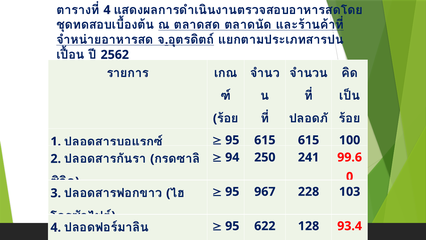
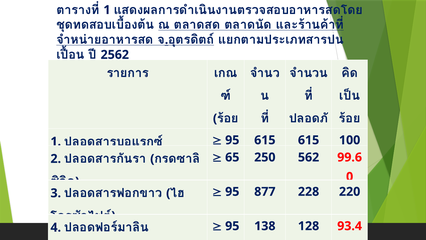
4: 4 -> 1 (107, 10)
94: 94 -> 65 (232, 157)
241: 241 -> 562 (309, 157)
967: 967 -> 877 (265, 191)
103: 103 -> 220 (350, 191)
622: 622 -> 138 (265, 226)
